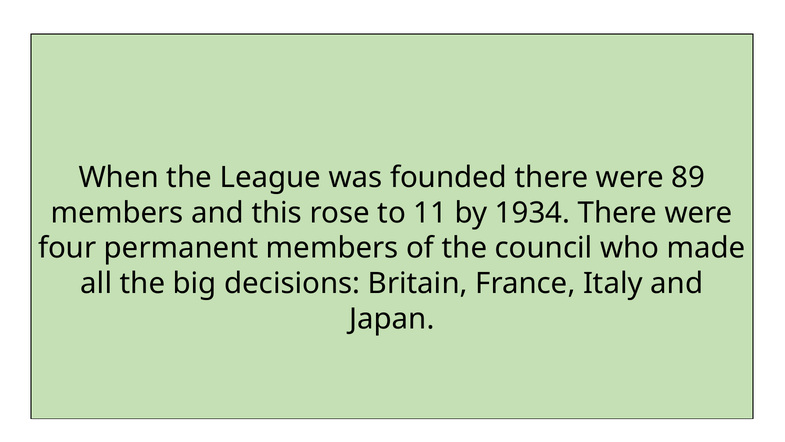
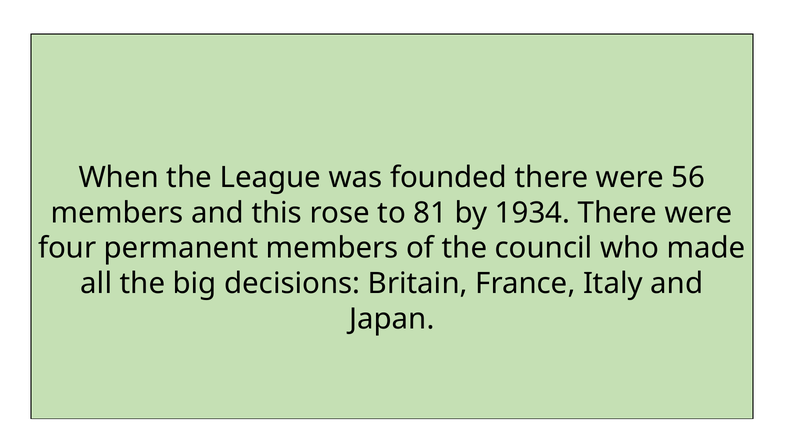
89: 89 -> 56 (688, 177)
11: 11 -> 81 (430, 213)
